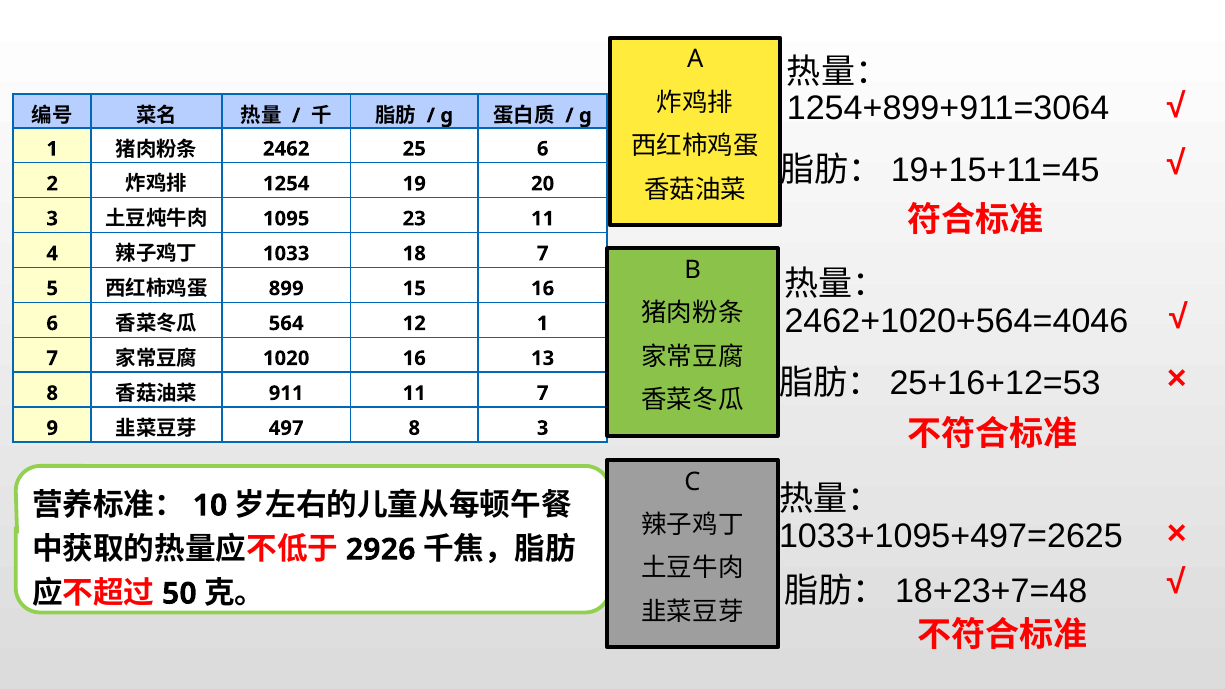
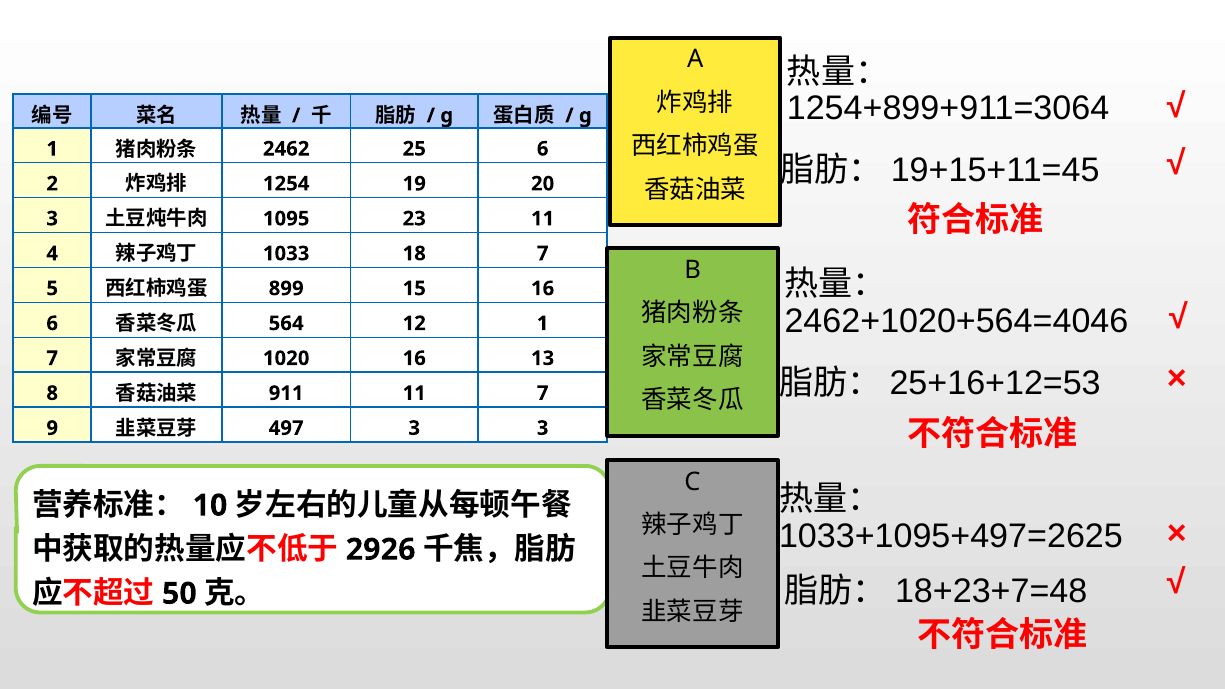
497 8: 8 -> 3 (414, 428)
